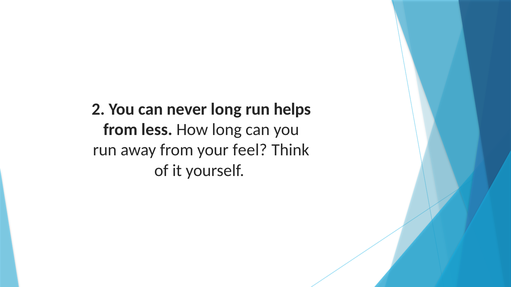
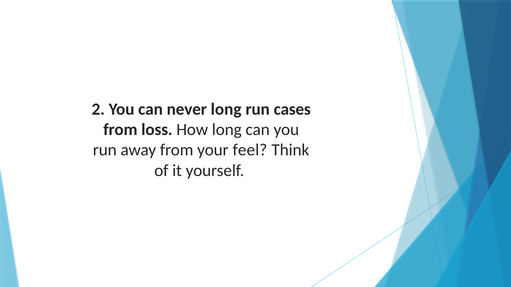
helps: helps -> cases (292, 109)
less: less -> loss (157, 130)
